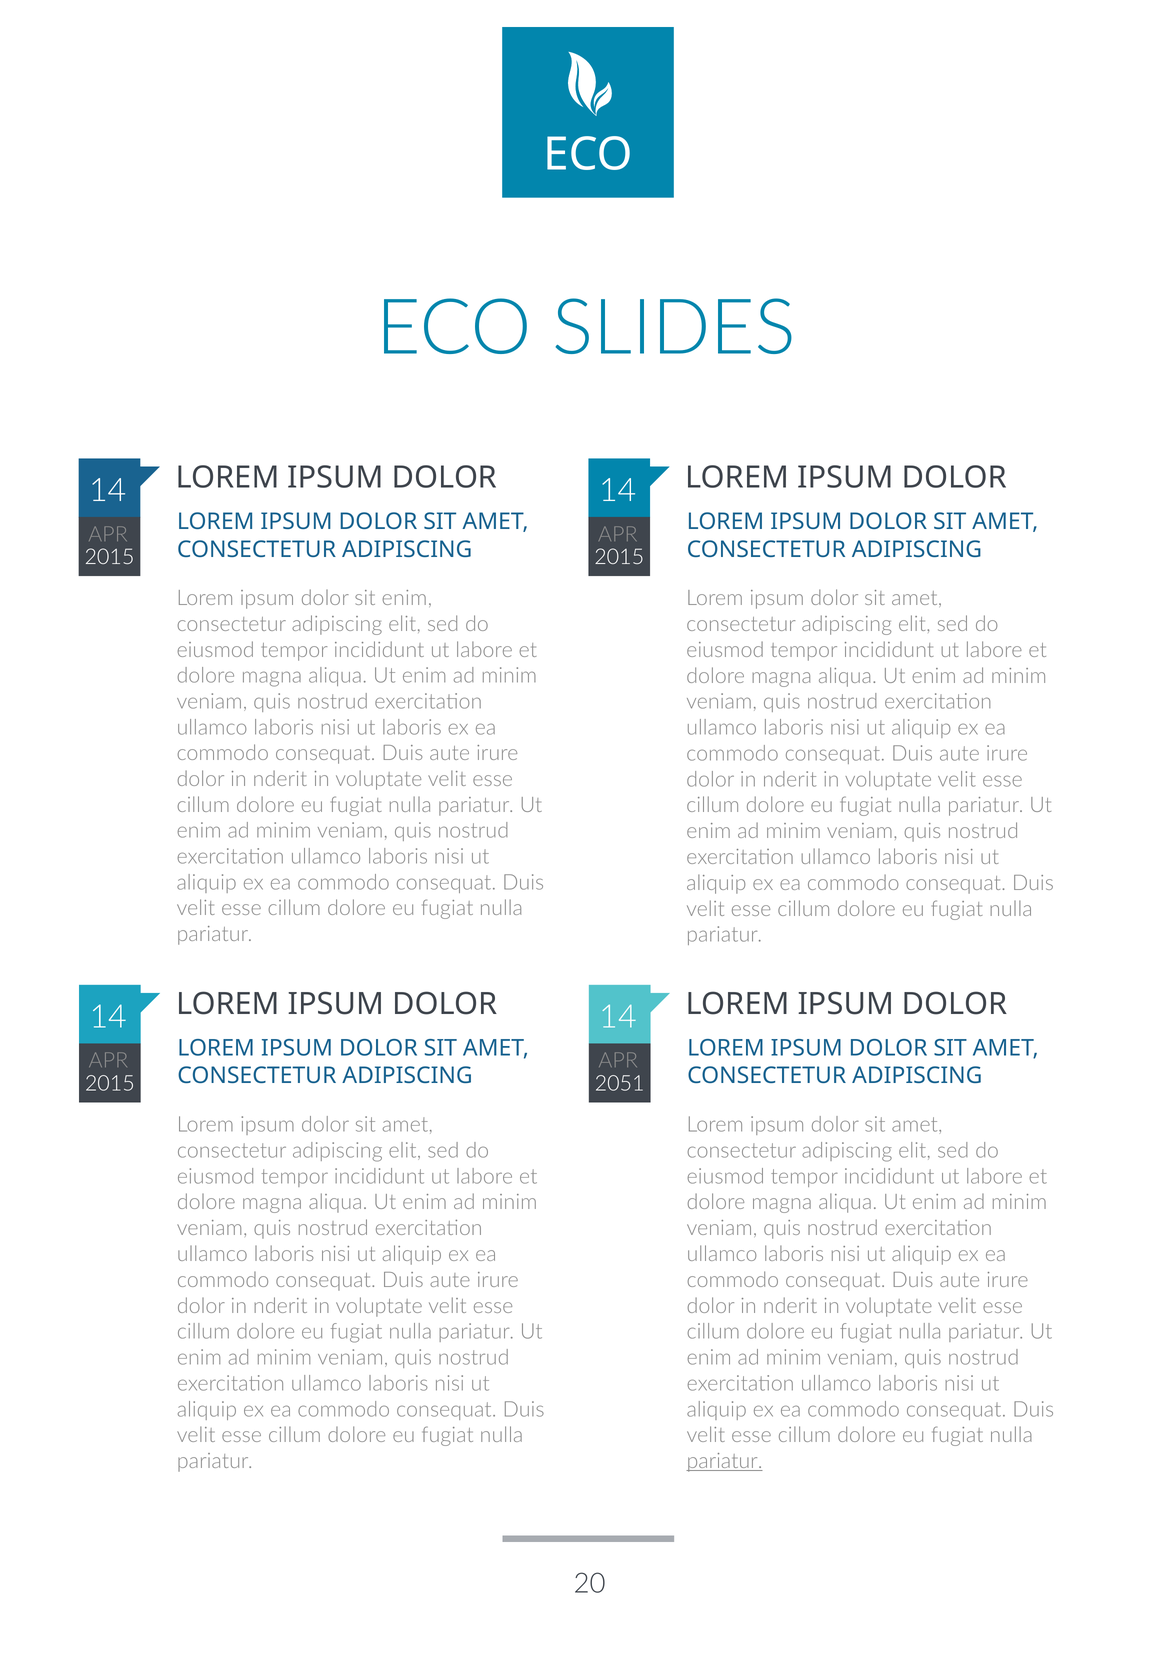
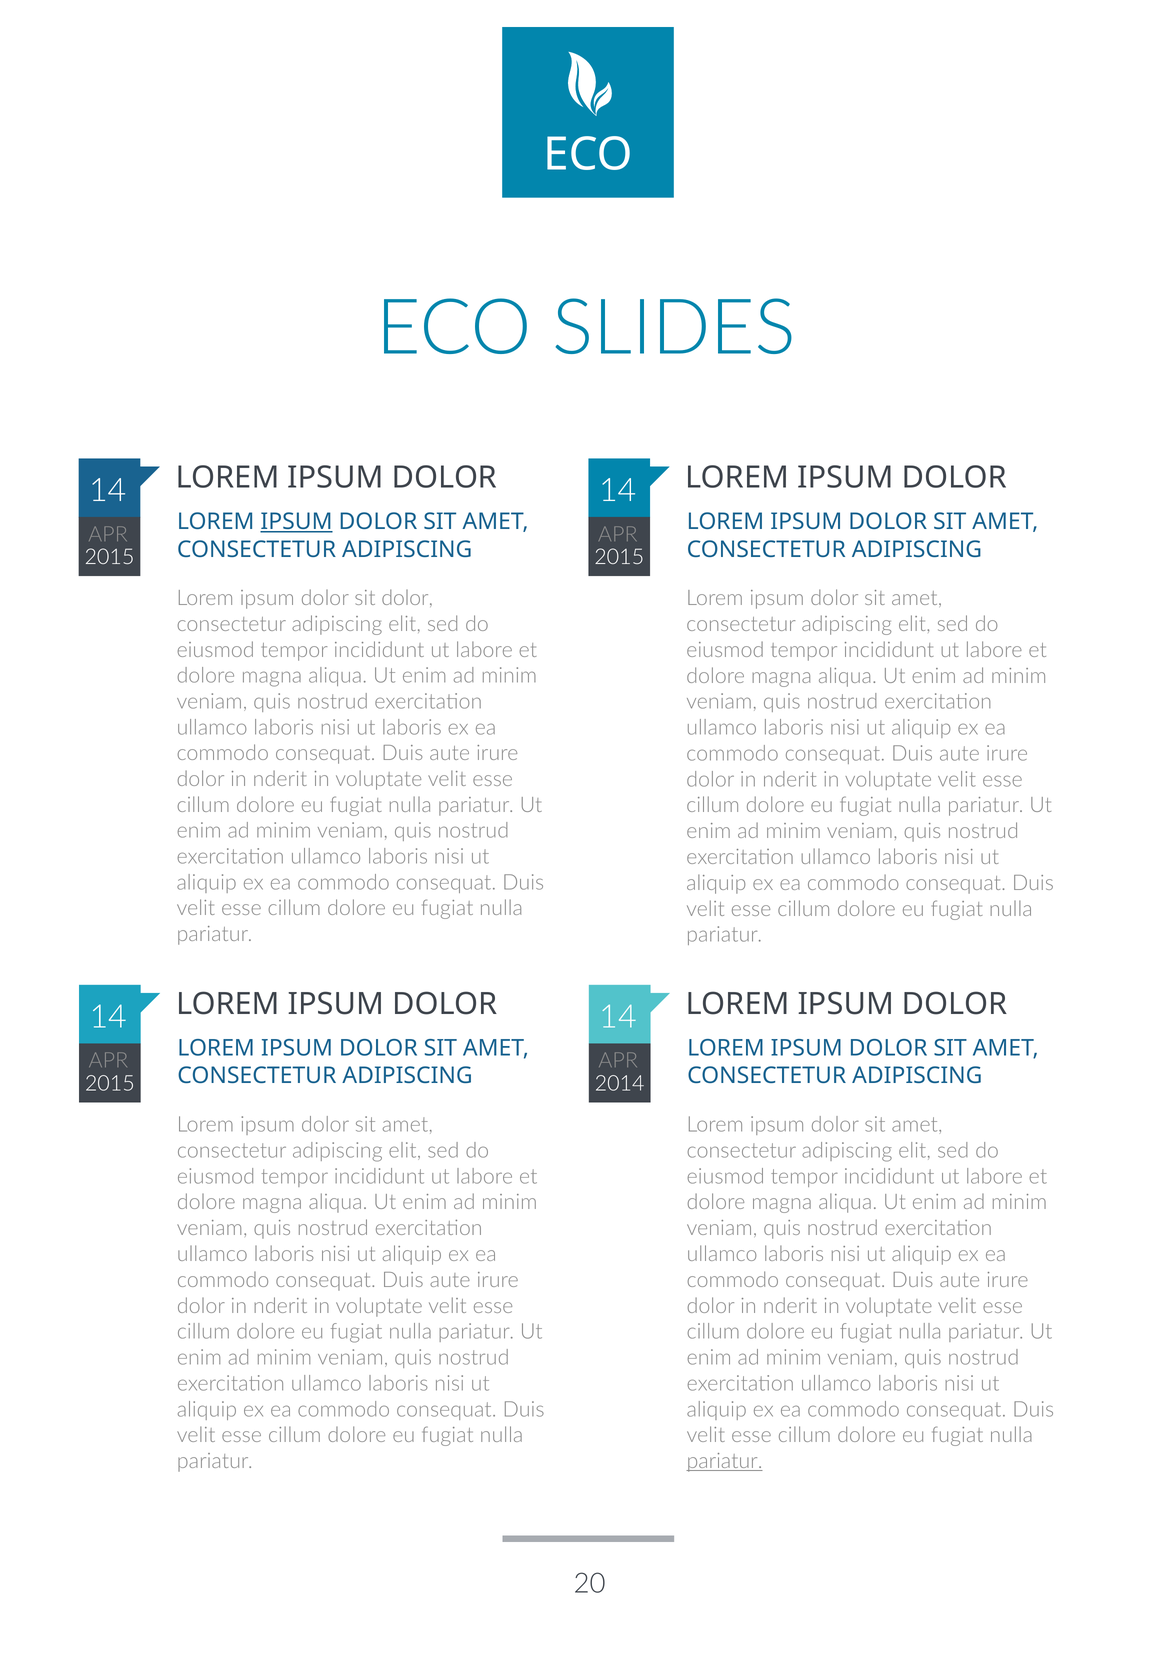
IPSUM underline: none -> present (297, 522)
sit enim: enim -> dolor (407, 598)
2051: 2051 -> 2014 (620, 1083)
